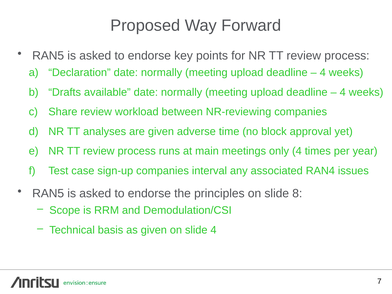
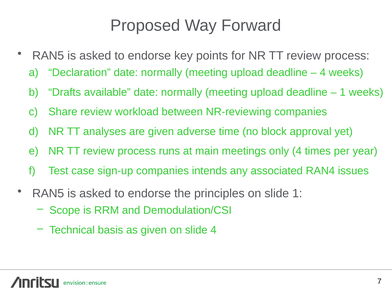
4: 4 -> 1 (343, 92)
interval: interval -> intends (209, 171)
slide 8: 8 -> 1 (297, 193)
